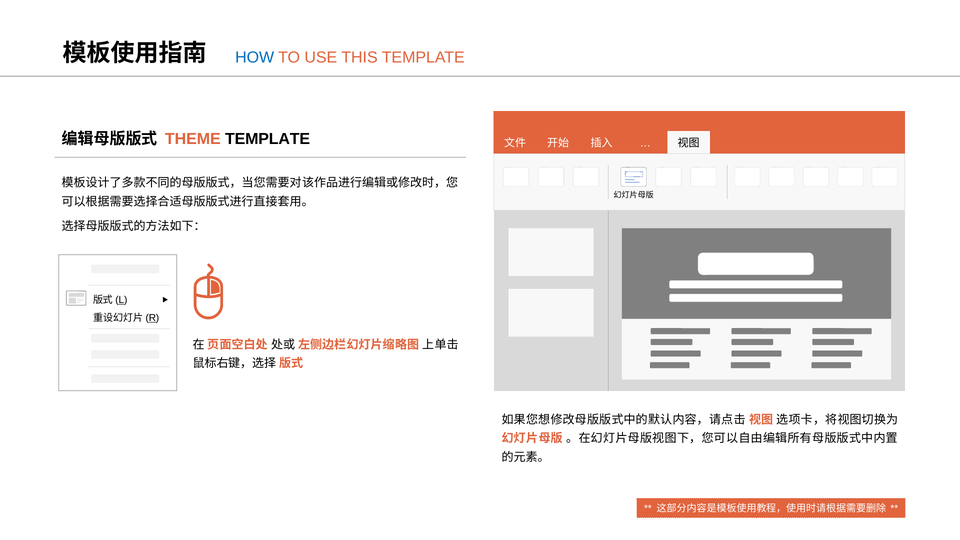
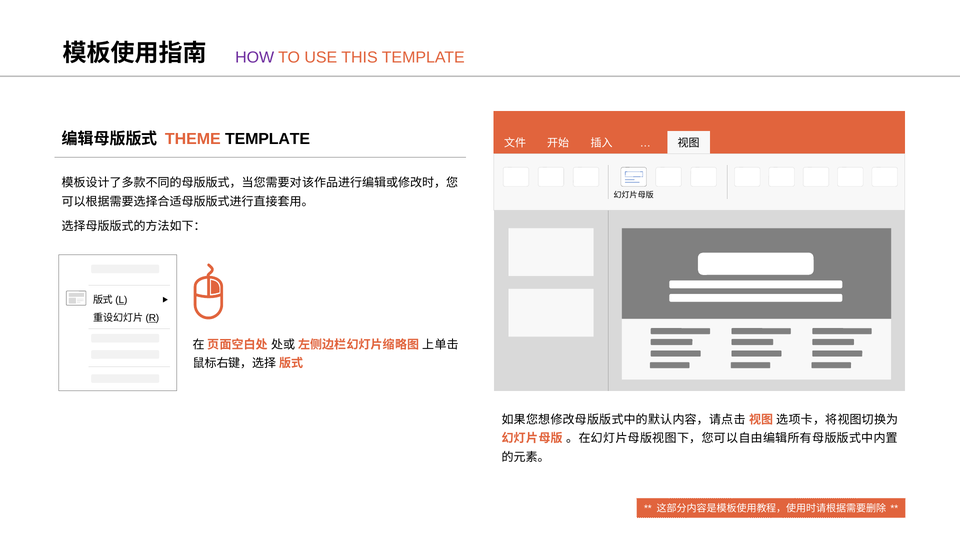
HOW colour: blue -> purple (255, 57)
